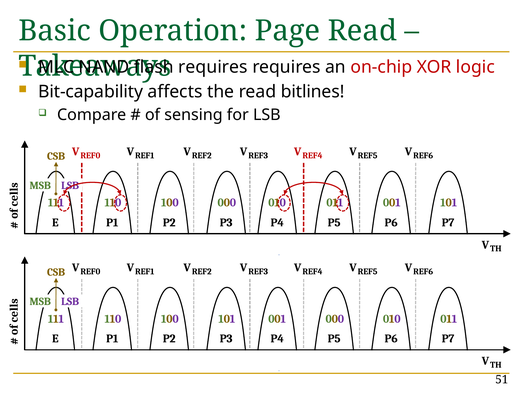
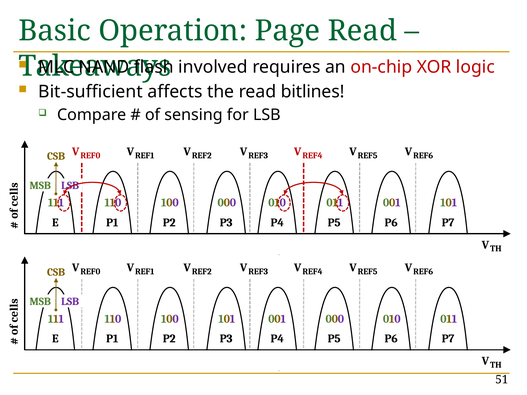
requires: requires -> involved (213, 67)
Bit-capability: Bit-capability -> Bit-sufficient (91, 92)
